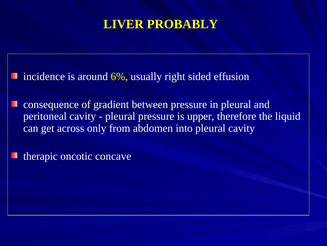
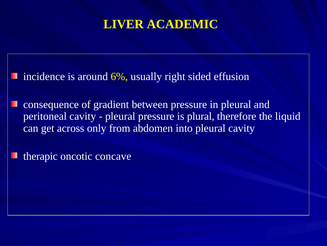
PROBABLY: PROBABLY -> ACADEMIC (182, 24)
upper: upper -> plural (201, 116)
